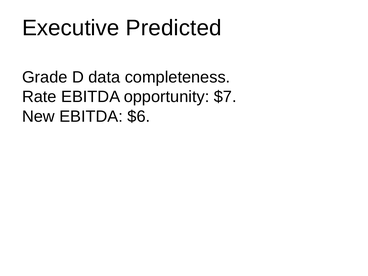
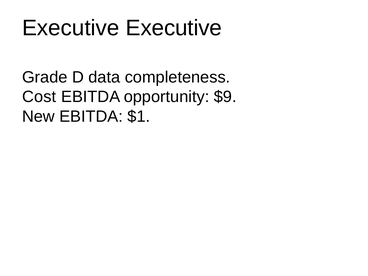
Executive Predicted: Predicted -> Executive (174, 28)
Rate: Rate -> Cost (39, 97)
$7: $7 -> $9 (225, 97)
$6: $6 -> $1 (139, 116)
